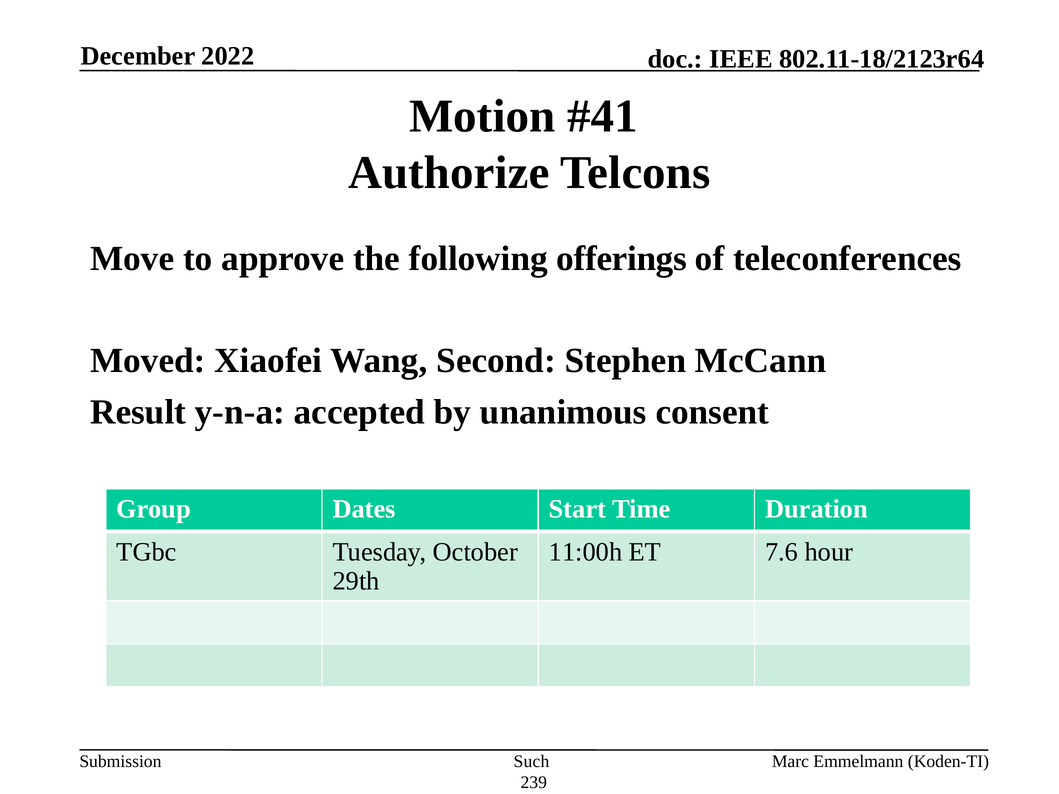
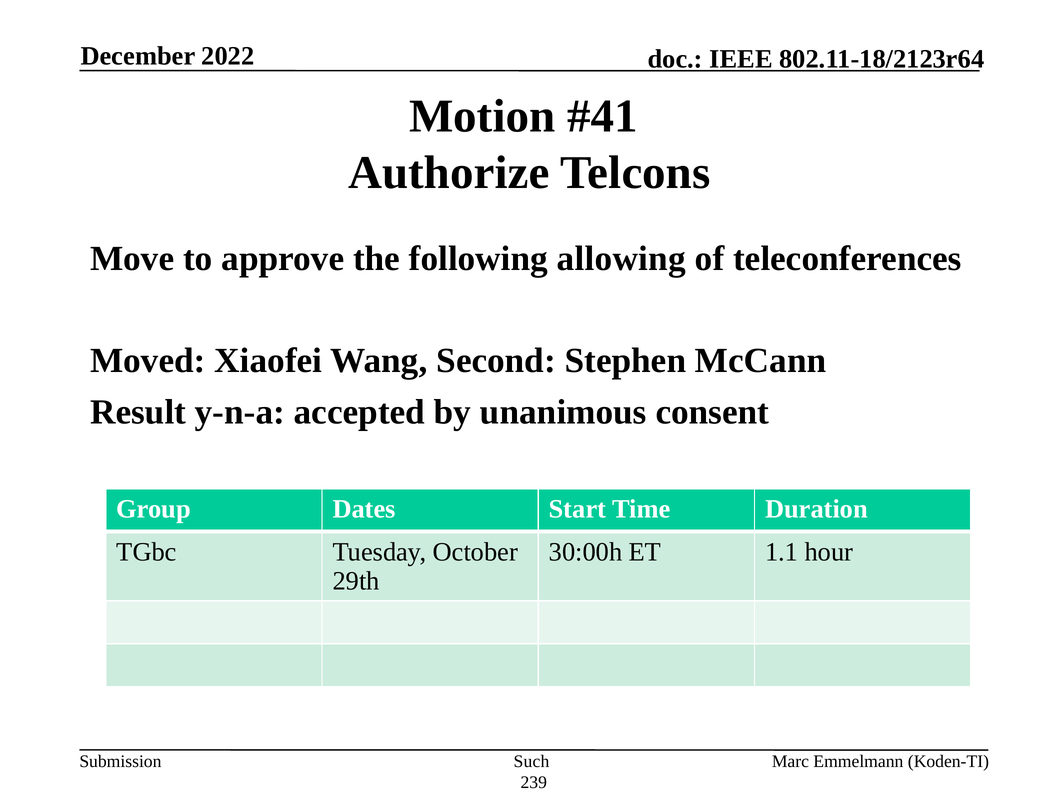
offerings: offerings -> allowing (621, 258)
11:00h: 11:00h -> 30:00h (586, 552)
7.6: 7.6 -> 1.1 (782, 552)
